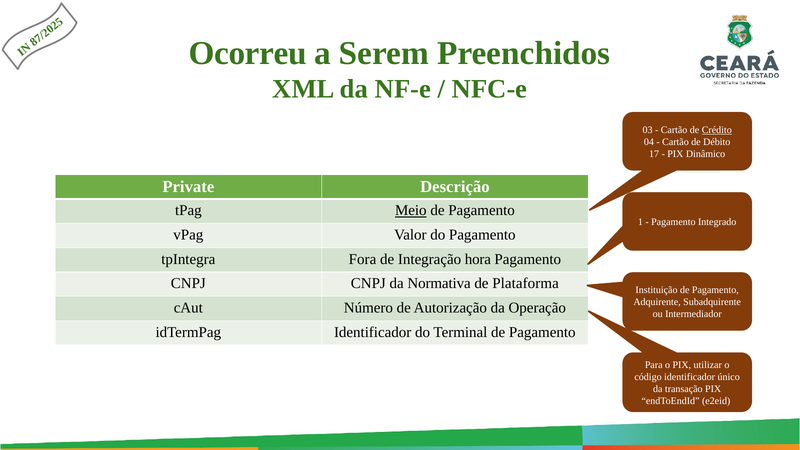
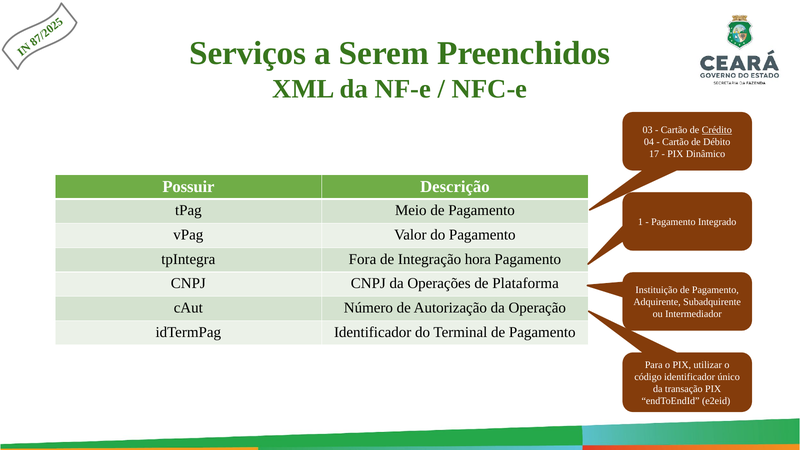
Ocorreu: Ocorreu -> Serviços (248, 53)
Private: Private -> Possuir (188, 187)
Meio underline: present -> none (411, 210)
Normativa: Normativa -> Operações (439, 283)
